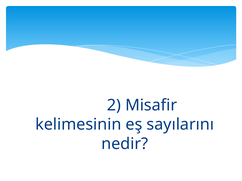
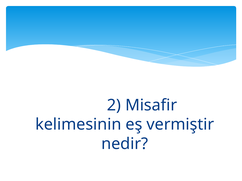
sayılarını: sayılarını -> vermiştir (180, 125)
